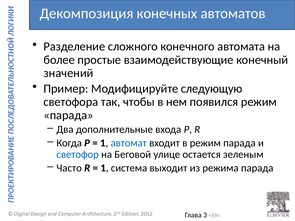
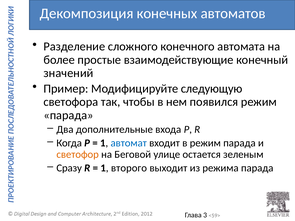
светофор colour: blue -> orange (78, 155)
Часто: Часто -> Сразу (69, 168)
система: система -> второго (129, 168)
